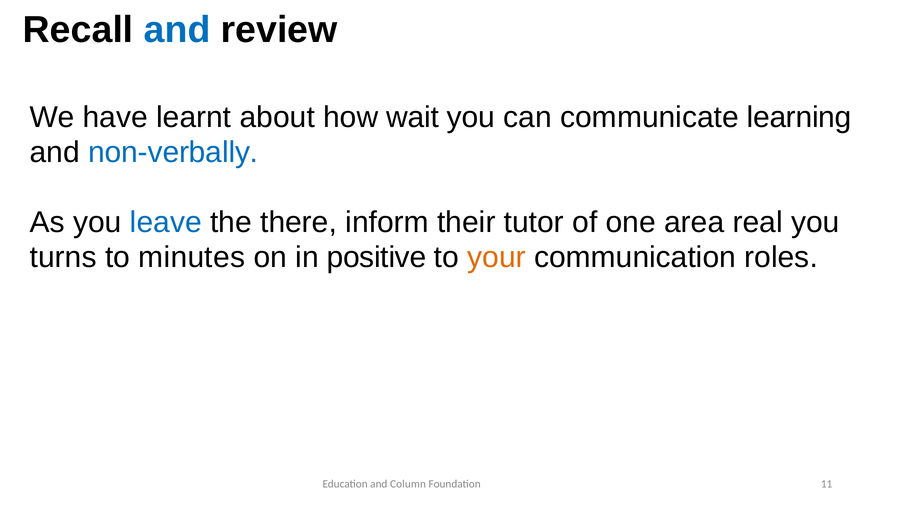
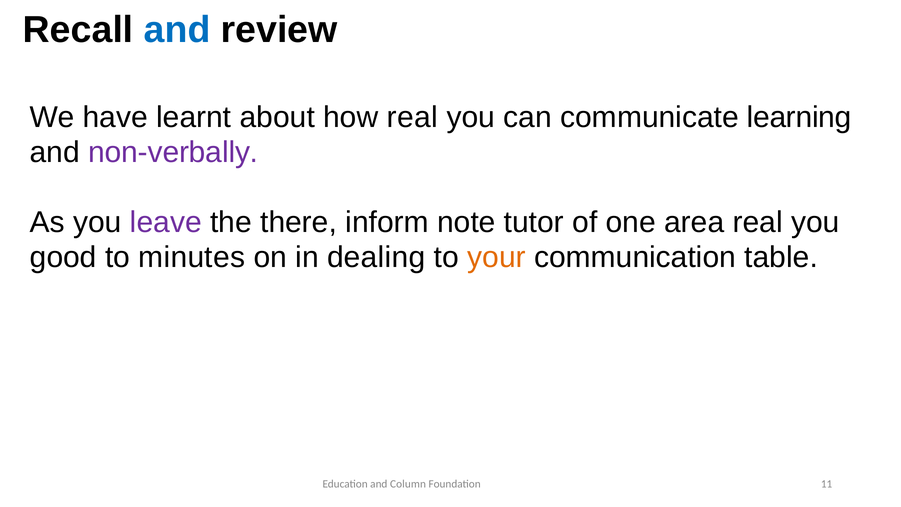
how wait: wait -> real (412, 117)
non-verbally colour: blue -> purple (173, 152)
leave colour: blue -> purple (166, 222)
their: their -> note (466, 222)
turns: turns -> good (63, 257)
positive: positive -> dealing (376, 257)
roles: roles -> table (781, 257)
